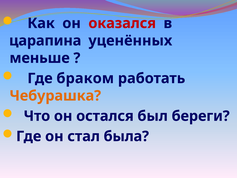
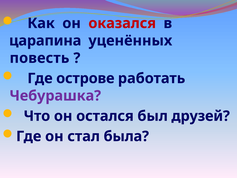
меньше: меньше -> повесть (39, 58)
браком: браком -> острове (85, 78)
Чебурашка colour: orange -> purple (55, 96)
береги: береги -> друзей (201, 116)
